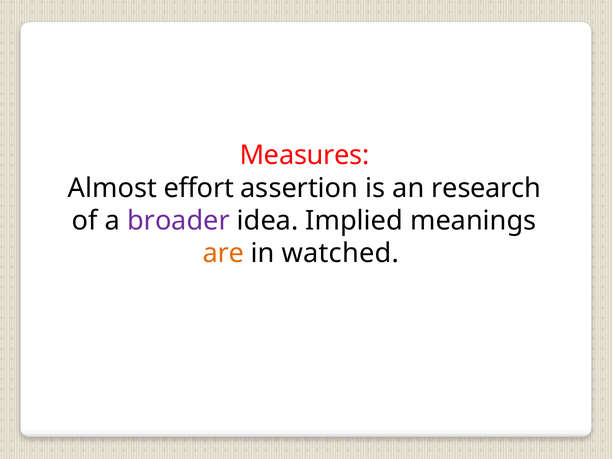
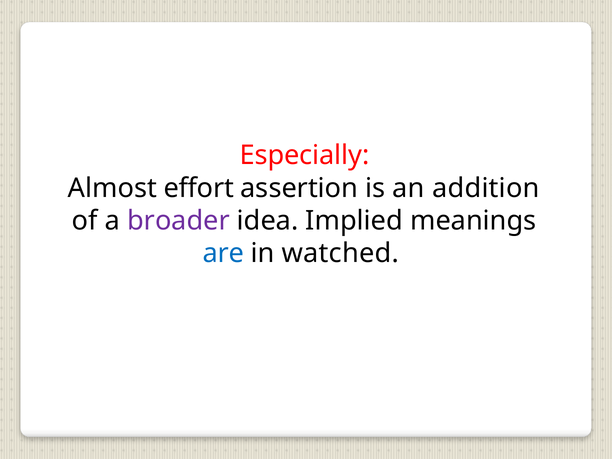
Measures: Measures -> Especially (304, 155)
research: research -> addition (486, 188)
are colour: orange -> blue (223, 253)
